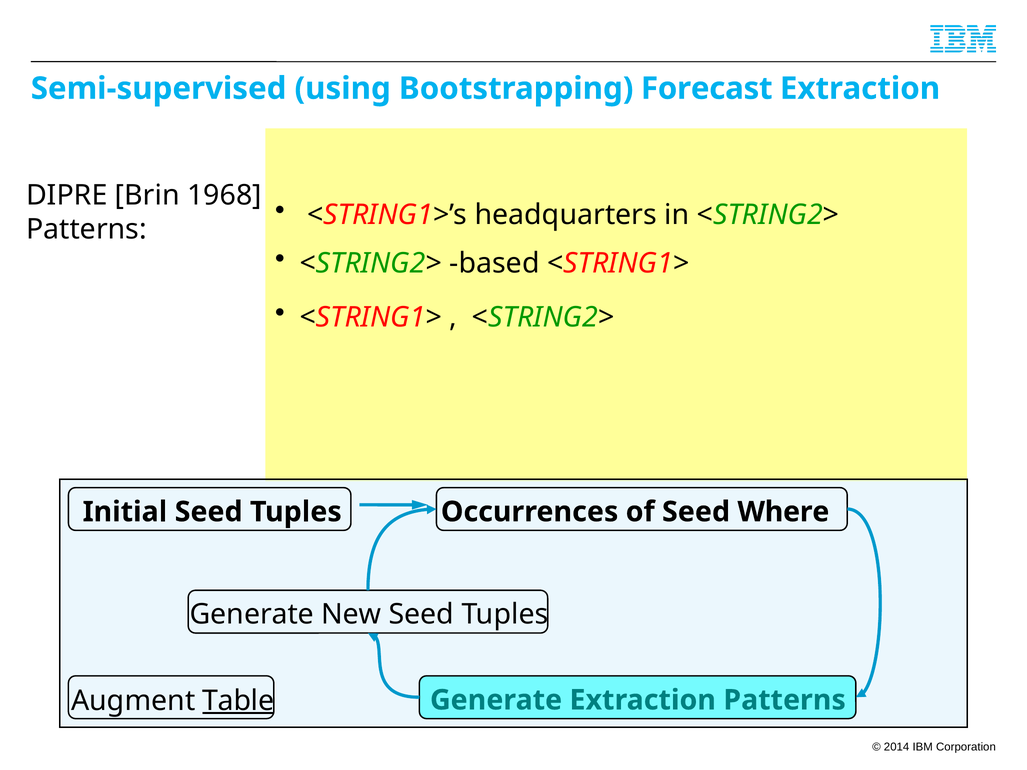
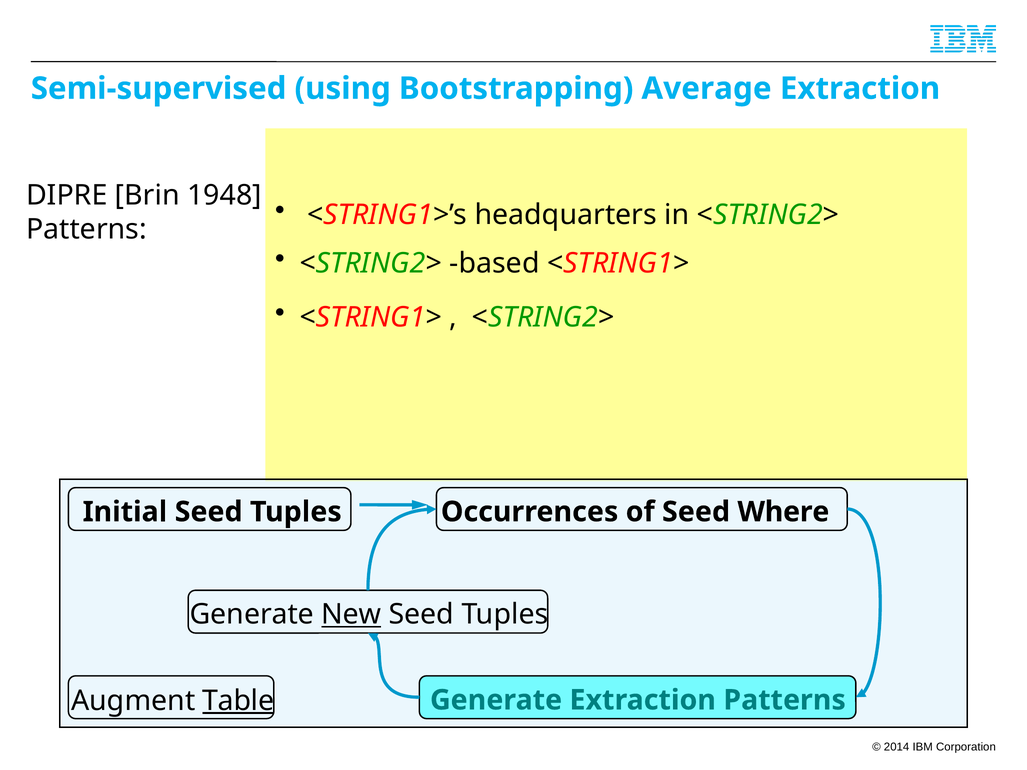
Forecast: Forecast -> Average (707, 89)
1968: 1968 -> 1948 (224, 195)
New underline: none -> present (351, 615)
